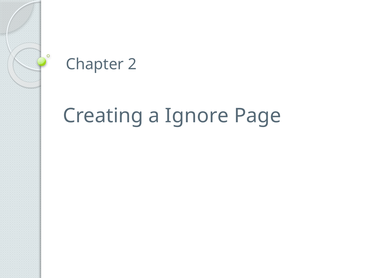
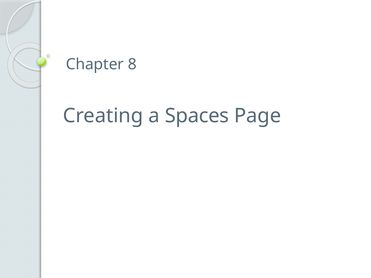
2: 2 -> 8 (132, 64)
Ignore: Ignore -> Spaces (197, 116)
